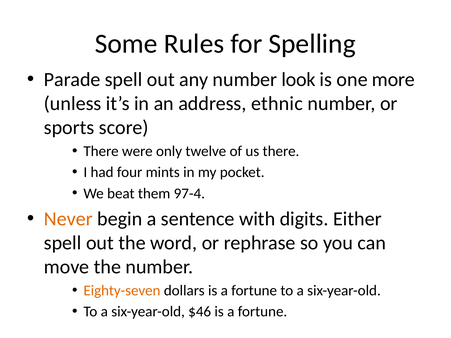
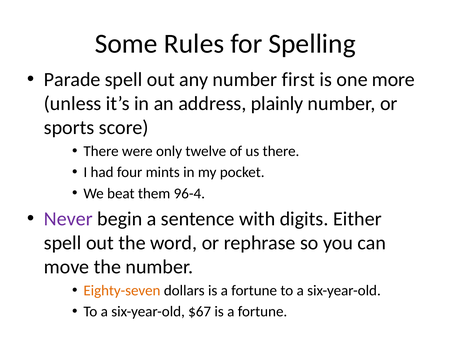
look: look -> first (298, 80)
ethnic: ethnic -> plainly (277, 104)
97-4: 97-4 -> 96-4 (189, 194)
Never colour: orange -> purple (68, 219)
$46: $46 -> $67 (200, 312)
